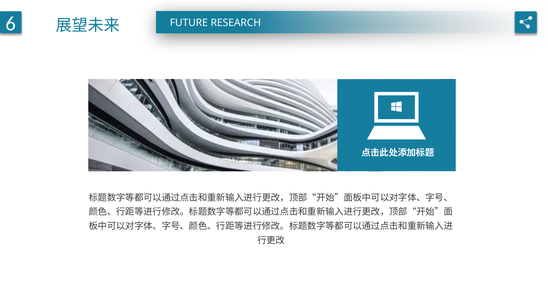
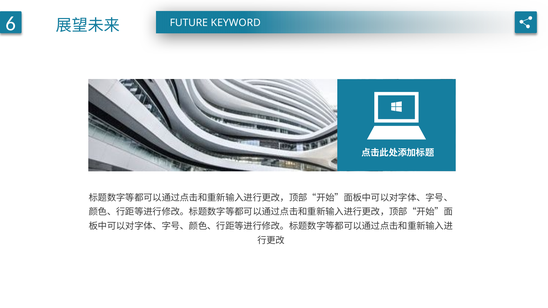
RESEARCH: RESEARCH -> KEYWORD (236, 23)
